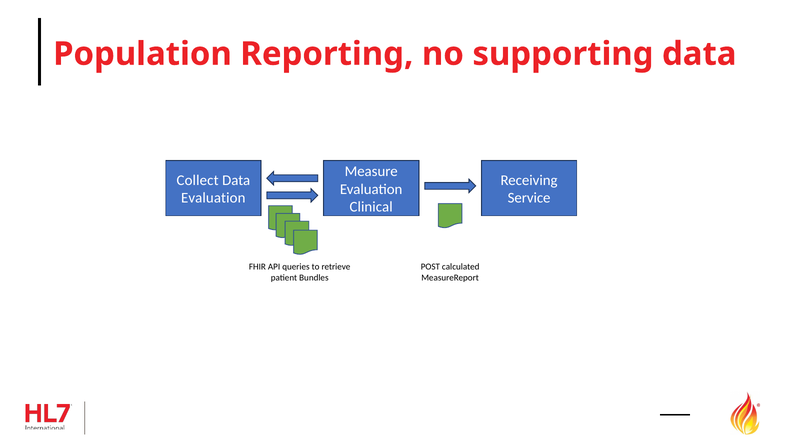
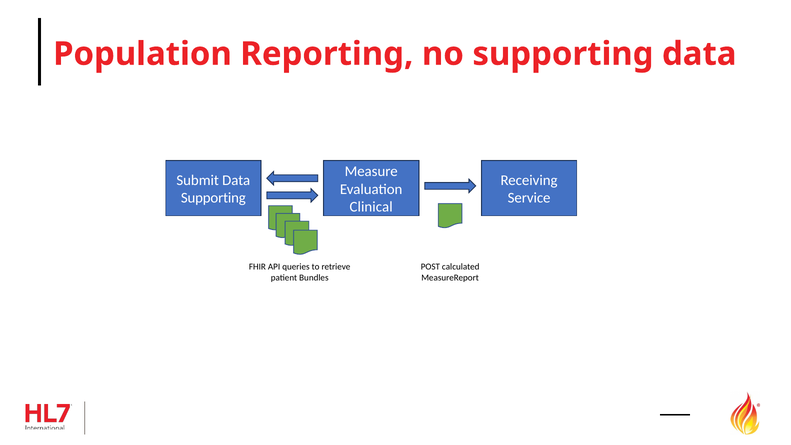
Collect: Collect -> Submit (198, 180)
Evaluation: Evaluation -> Supporting (213, 198)
